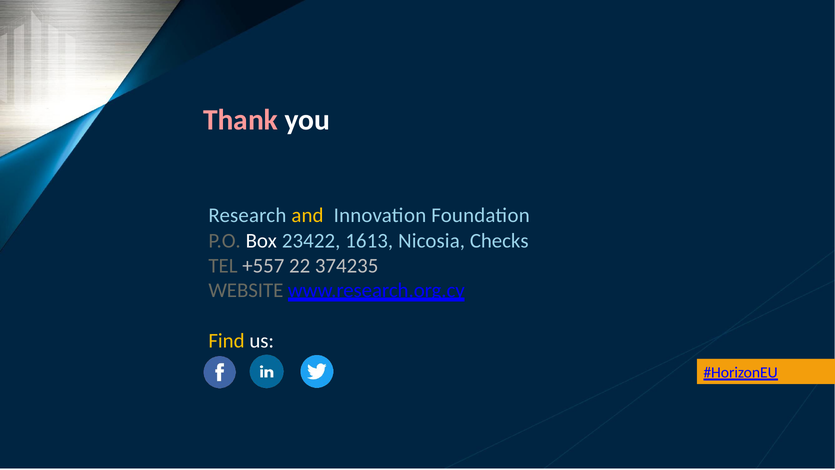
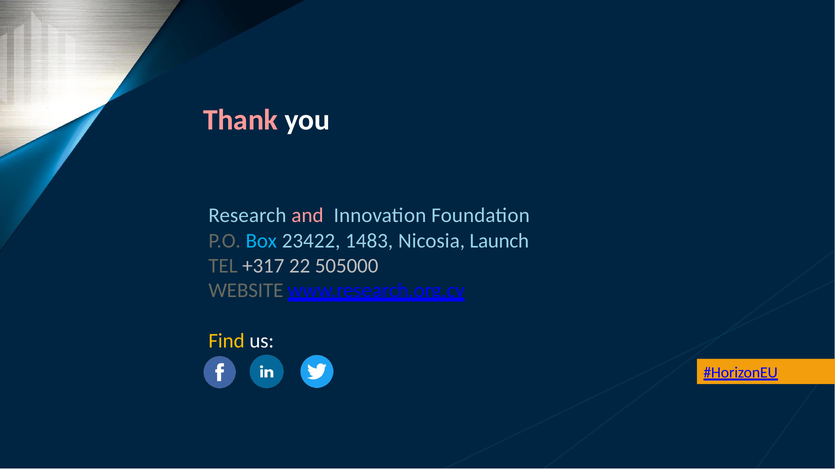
and colour: yellow -> pink (307, 215)
Box colour: white -> light blue (261, 241)
1613: 1613 -> 1483 (369, 241)
Checks: Checks -> Launch (499, 241)
+557: +557 -> +317 (263, 266)
374235: 374235 -> 505000 (347, 266)
